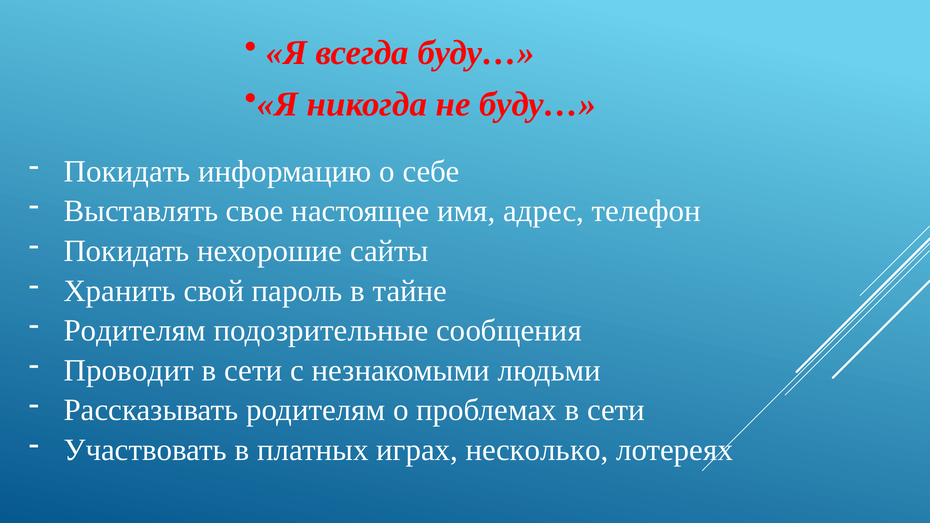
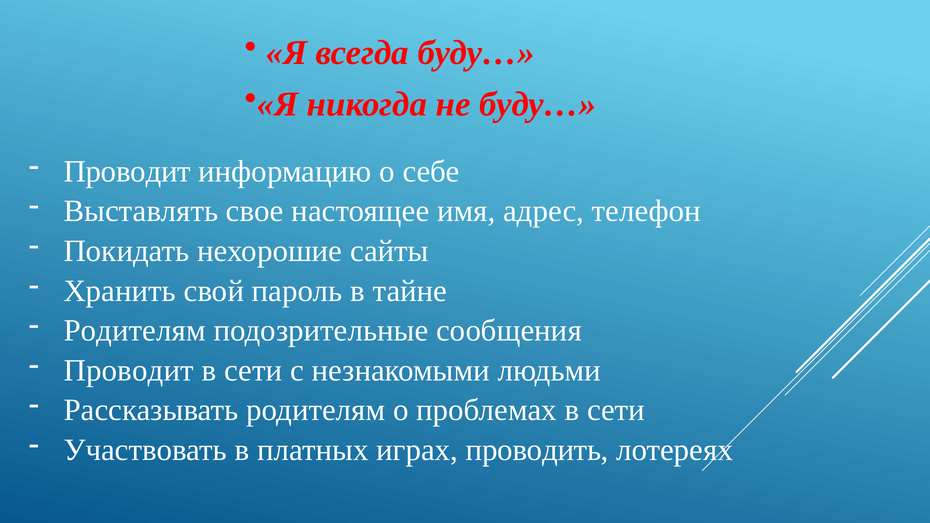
Покидать: Покидать -> Проводит (127, 171)
несколько: несколько -> проводить (537, 450)
